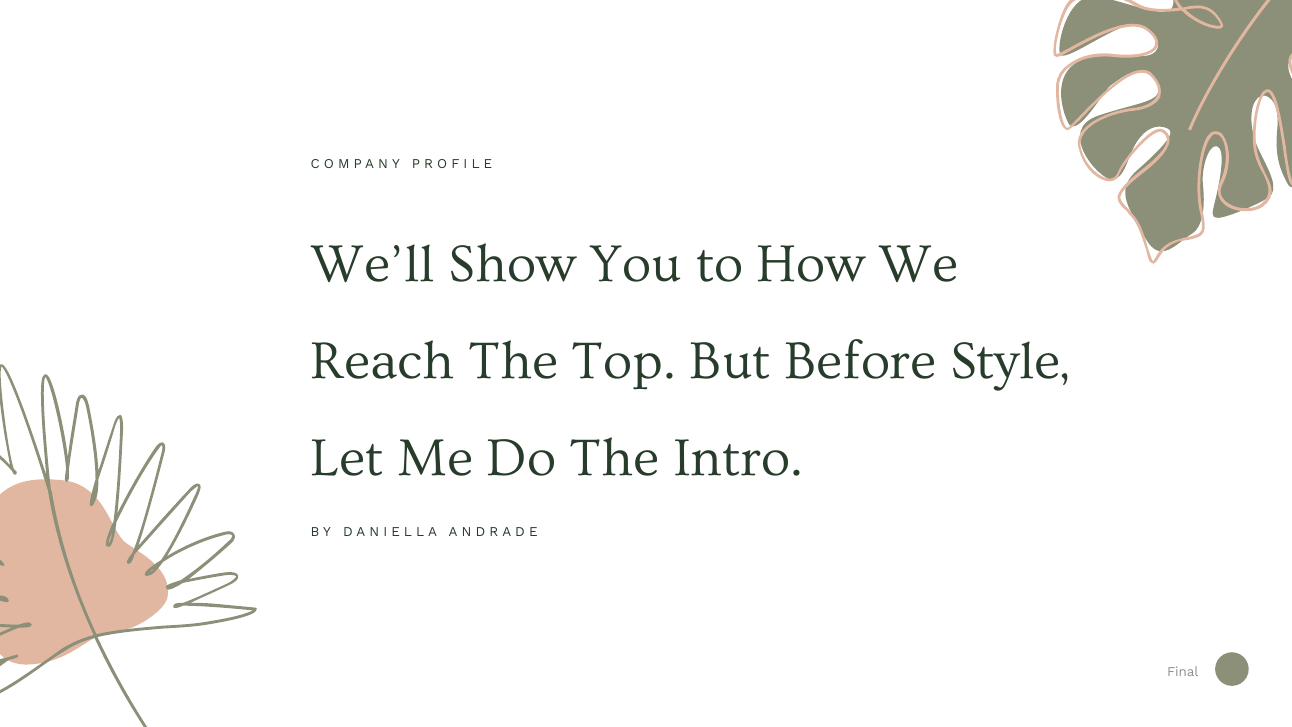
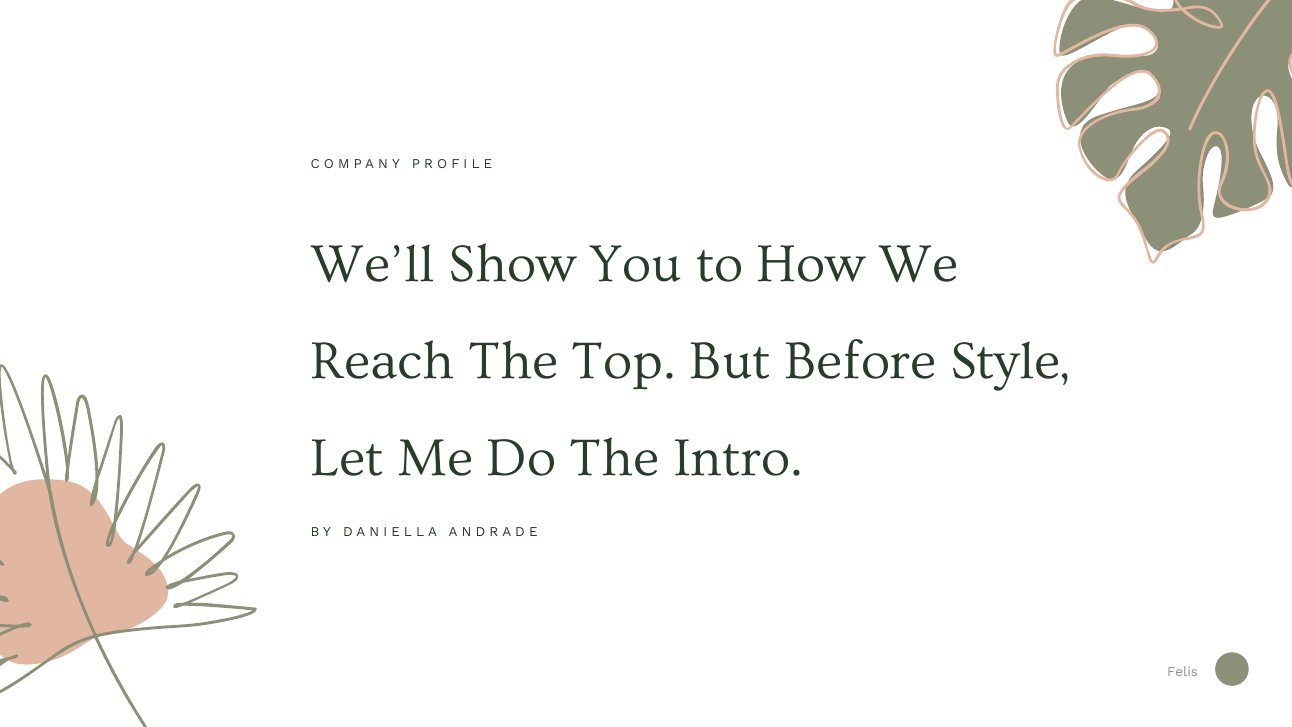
Final: Final -> Felis (1183, 672)
